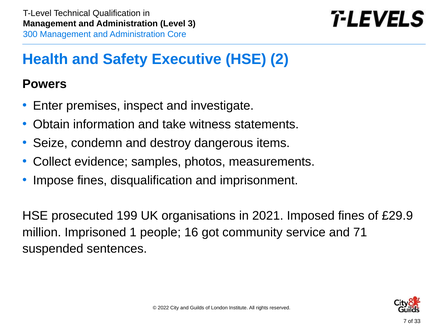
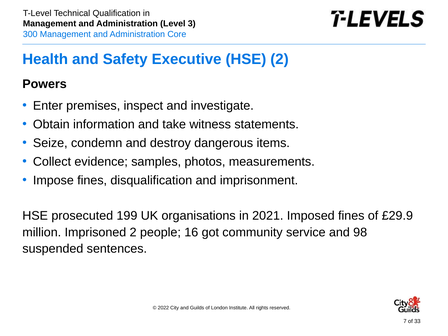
Imprisoned 1: 1 -> 2 (133, 232)
71: 71 -> 98 (360, 232)
